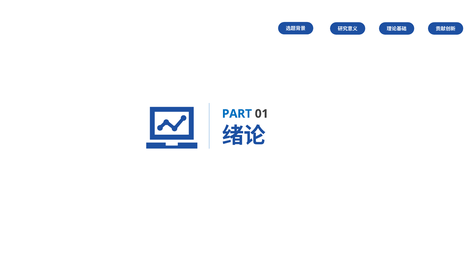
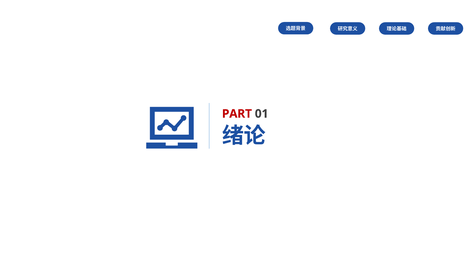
PART colour: blue -> red (237, 114)
